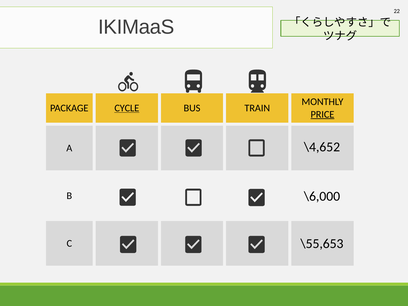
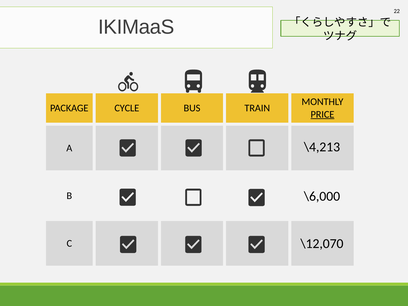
CYCLE underline: present -> none (127, 108)
\4,652: \4,652 -> \4,213 (322, 147)
\55,653: \55,653 -> \12,070 (322, 244)
